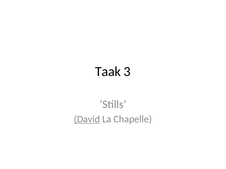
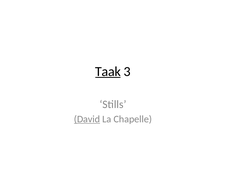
Taak underline: none -> present (108, 72)
